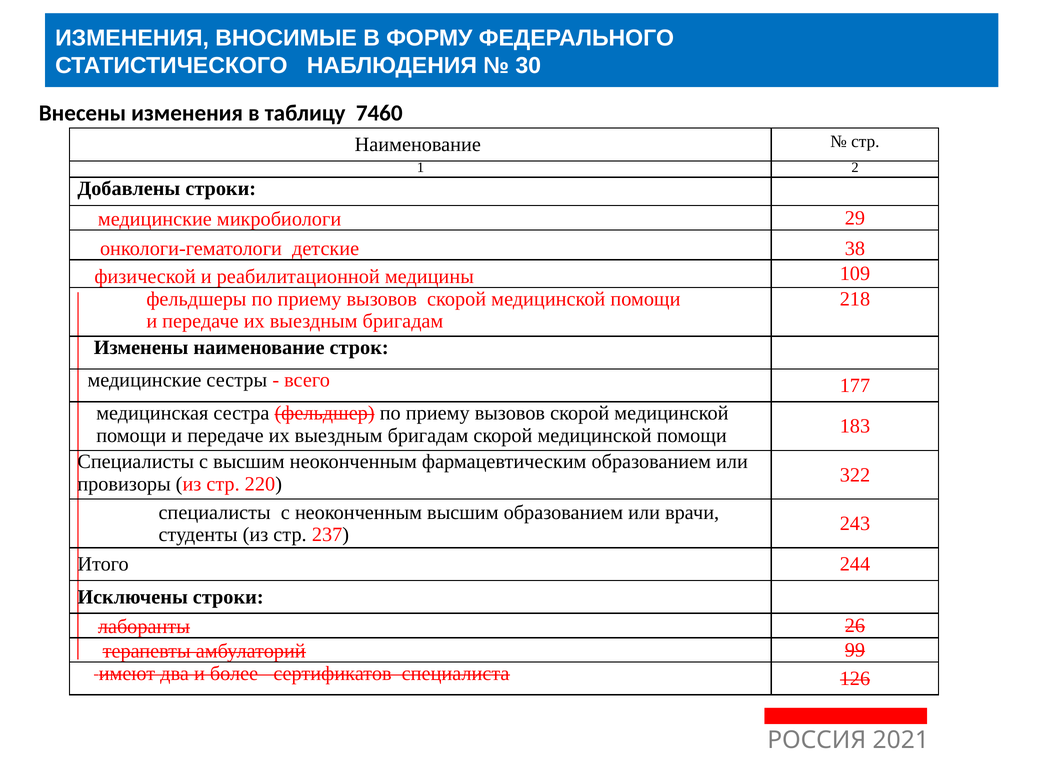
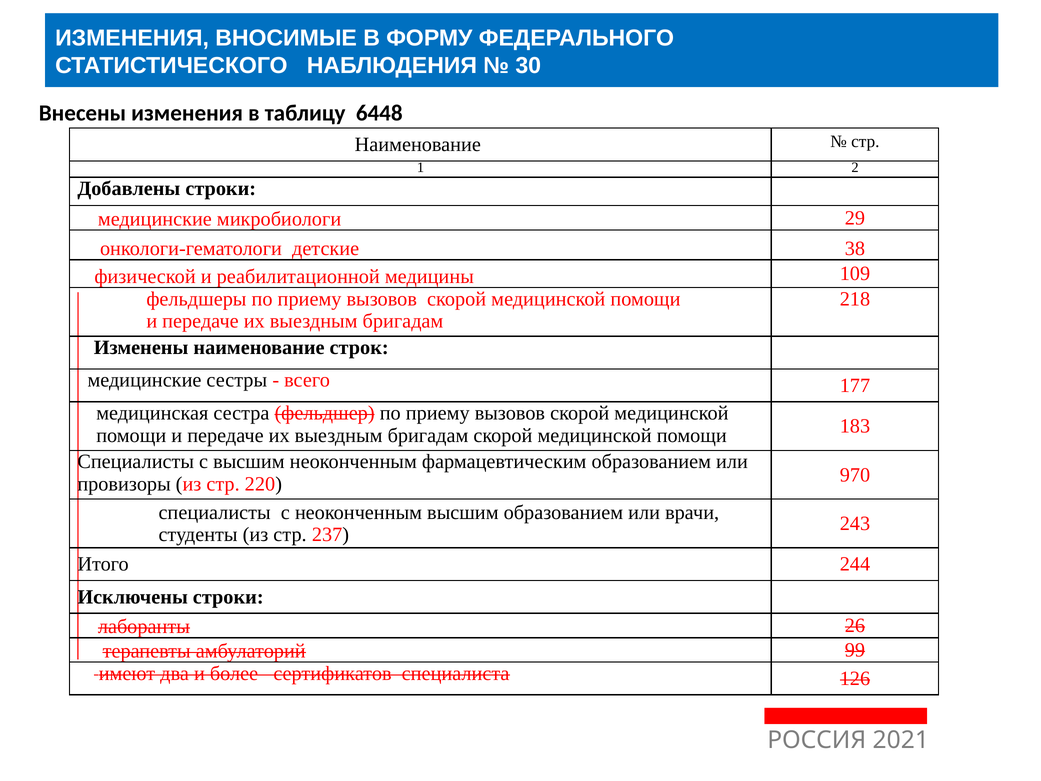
7460: 7460 -> 6448 (379, 113)
322: 322 -> 970 (855, 475)
